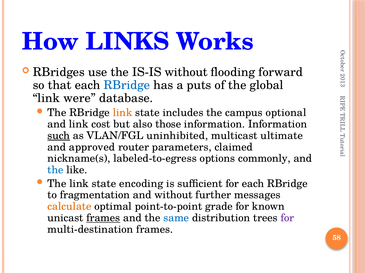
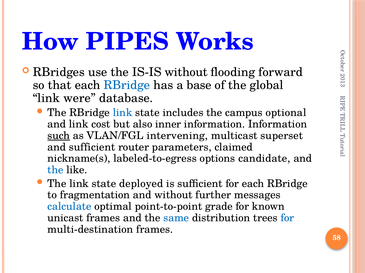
LINKS: LINKS -> PIPES (127, 42)
puts: puts -> base (199, 85)
link colour: orange -> blue (123, 113)
those: those -> inner (168, 124)
uninhibited: uninhibited -> intervening (177, 136)
ultimate: ultimate -> superset (282, 136)
and approved: approved -> sufficient (92, 147)
commonly: commonly -> candidate (264, 159)
encoding: encoding -> deployed (141, 184)
calculate colour: orange -> blue (69, 207)
frames underline: present -> none (103, 219)
for colour: purple -> blue (287, 219)
